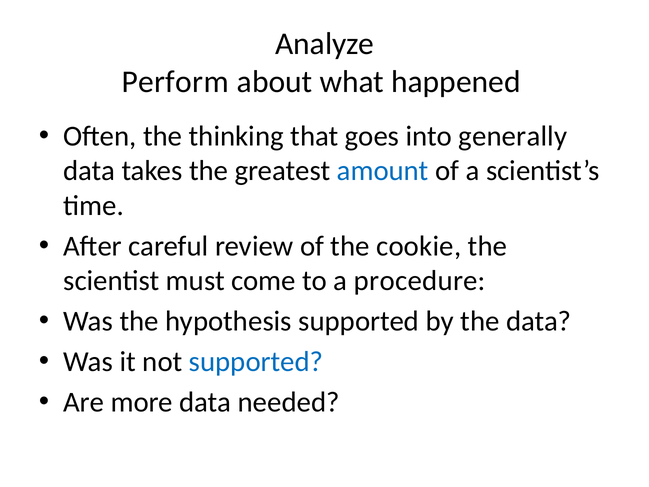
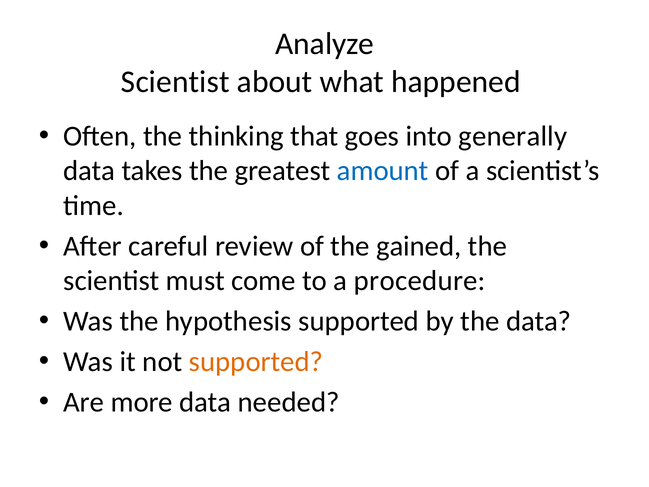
Perform: Perform -> Scientist (175, 82)
cookie: cookie -> gained (419, 246)
supported colour: blue -> orange (256, 361)
